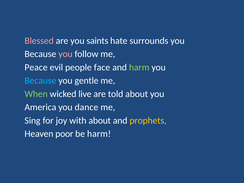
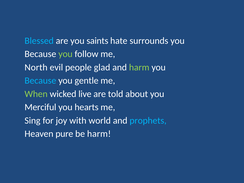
Blessed colour: pink -> light blue (39, 41)
you colour: pink -> light green (65, 54)
Peace: Peace -> North (36, 67)
face: face -> glad (102, 67)
America: America -> Merciful (40, 107)
dance: dance -> hearts (87, 107)
with about: about -> world (100, 121)
prophets colour: yellow -> light blue (148, 121)
poor: poor -> pure (64, 134)
